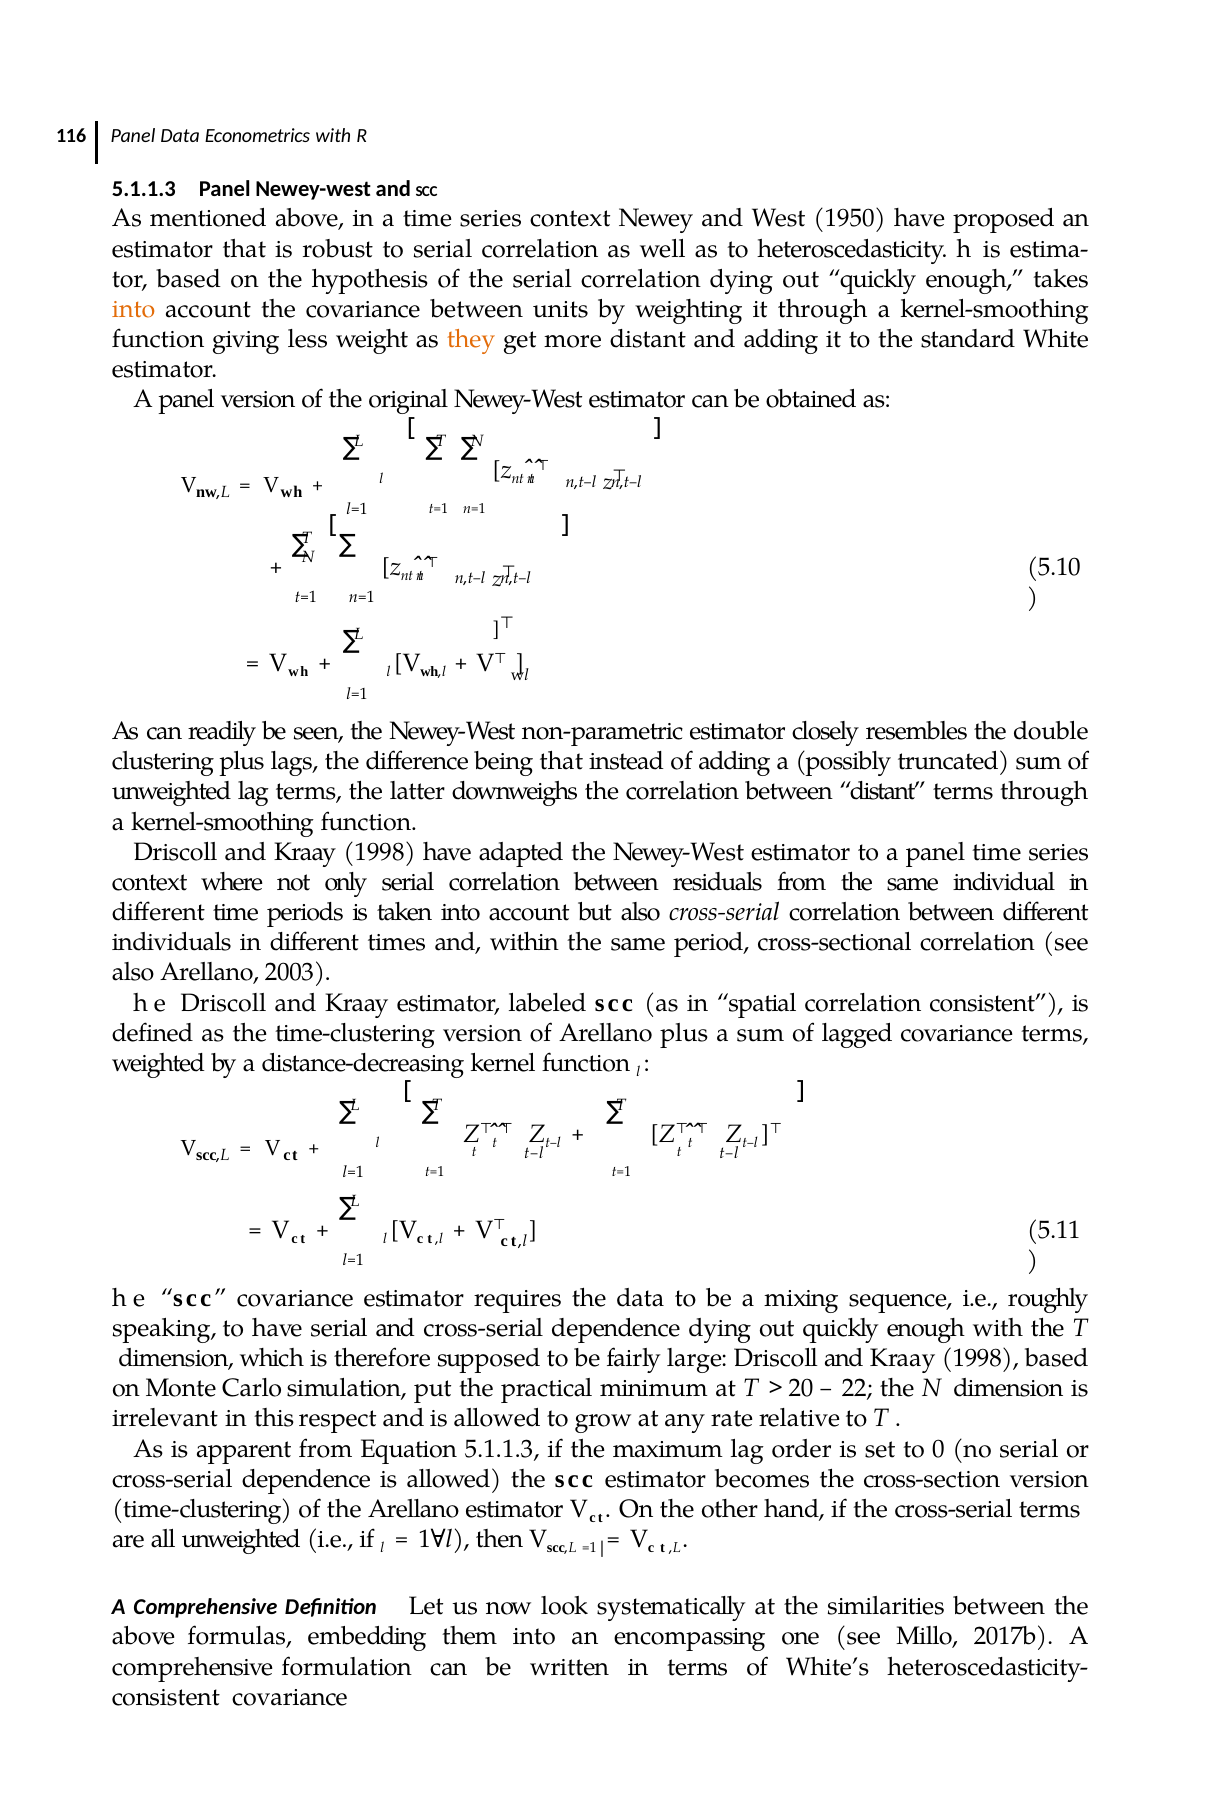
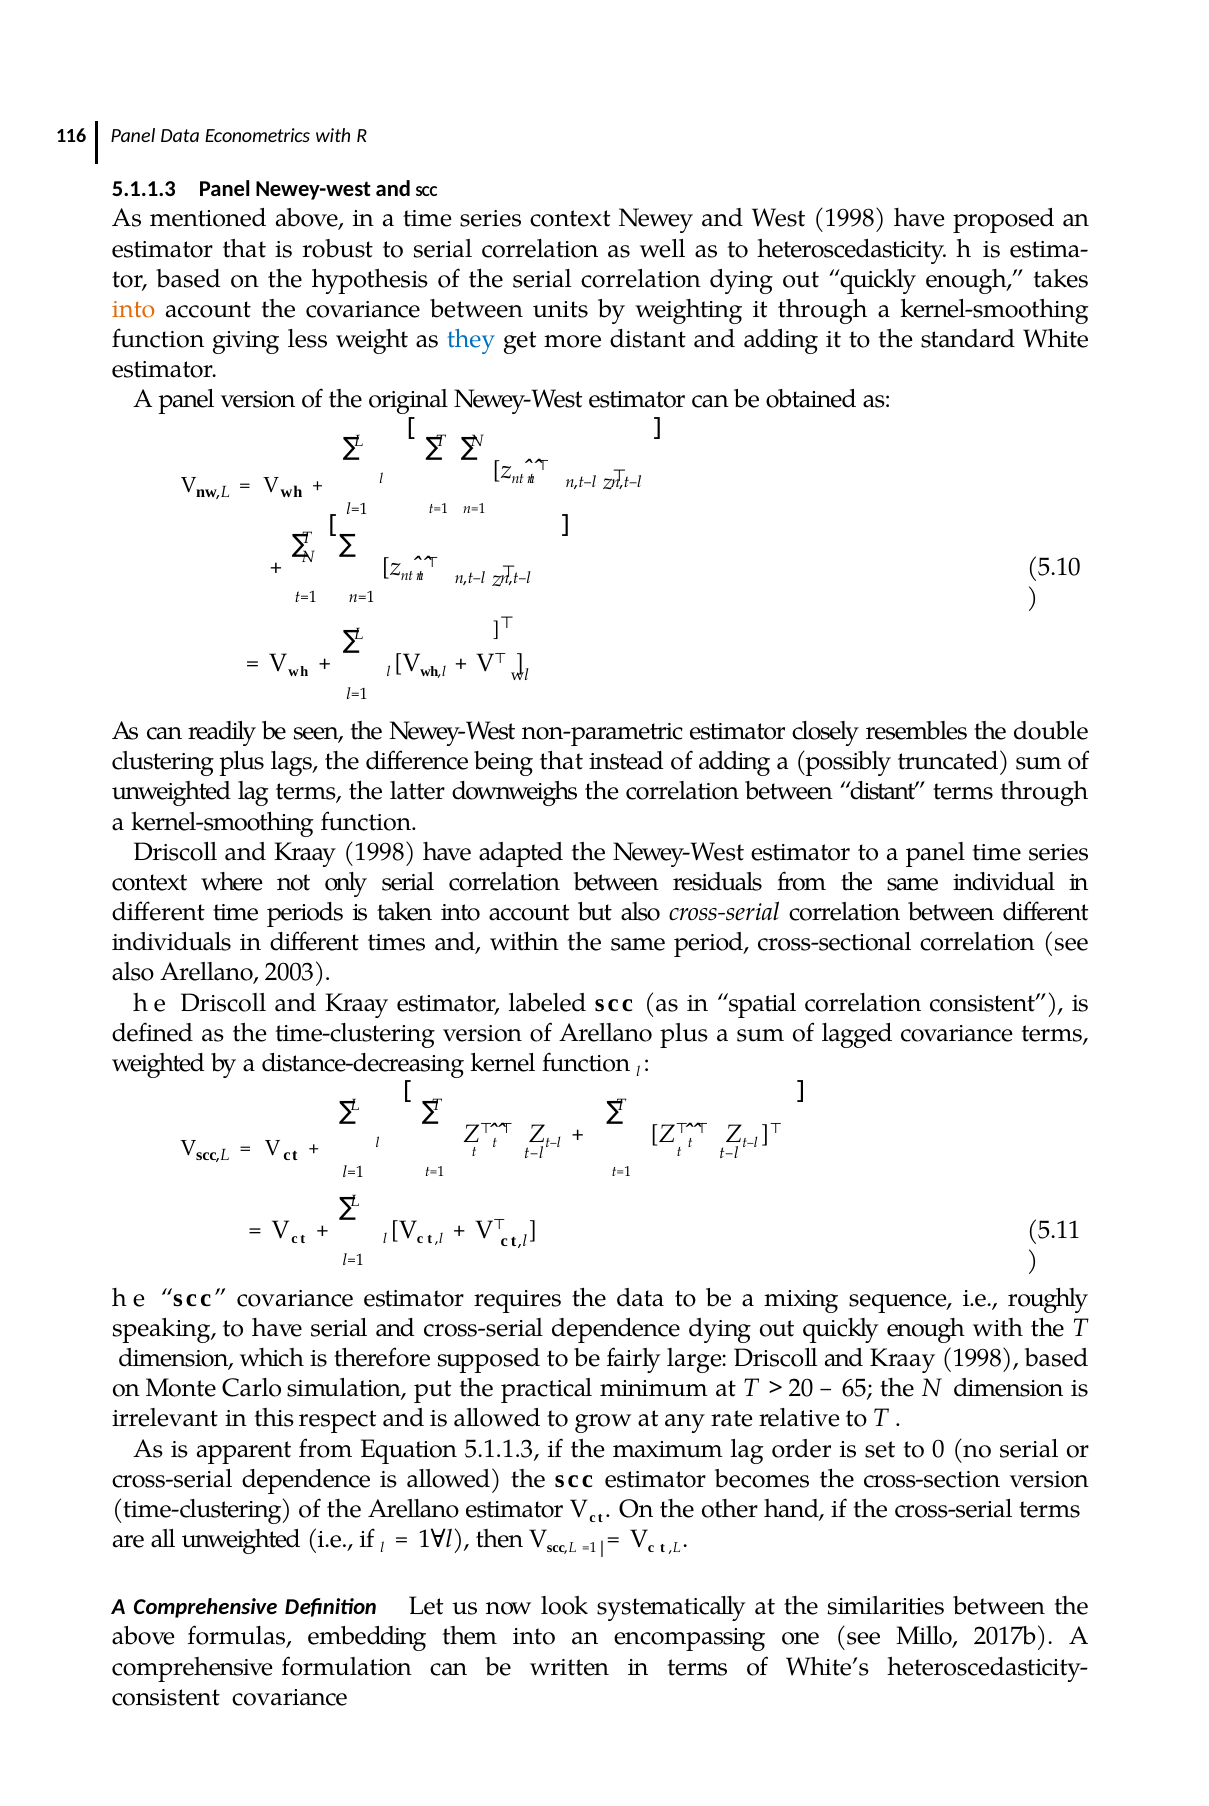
West 1950: 1950 -> 1998 (850, 219)
they colour: orange -> blue (471, 339)
22: 22 -> 65 (857, 1388)
